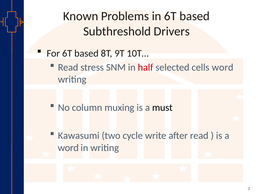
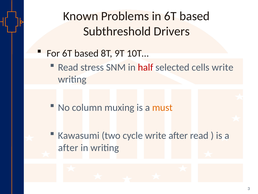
cells word: word -> write (223, 67)
must colour: black -> orange (162, 107)
word: word -> after (68, 147)
